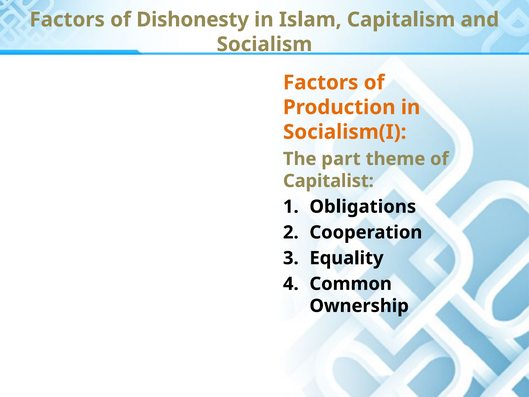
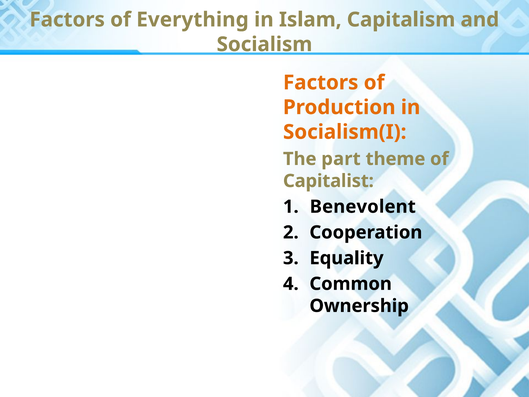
Dishonesty: Dishonesty -> Everything (192, 20)
Obligations: Obligations -> Benevolent (363, 207)
